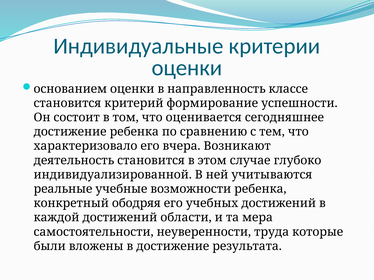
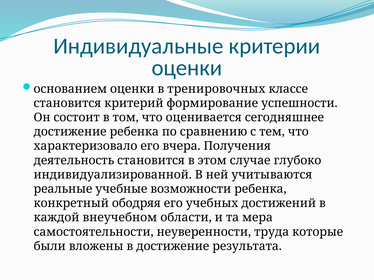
направленность: направленность -> тренировочных (216, 89)
Возникают: Возникают -> Получения (237, 146)
каждой достижений: достижений -> внеучебном (120, 218)
